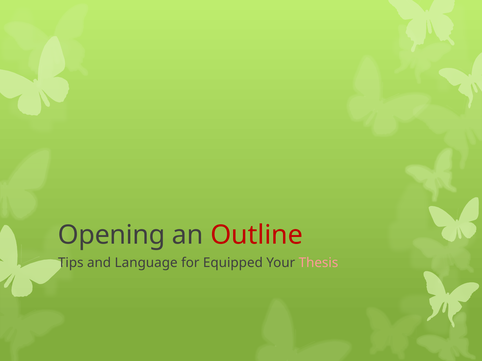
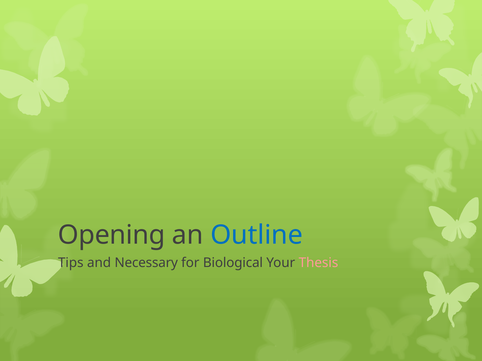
Outline colour: red -> blue (257, 235)
Language: Language -> Necessary (146, 263)
Equipped: Equipped -> Biological (233, 263)
